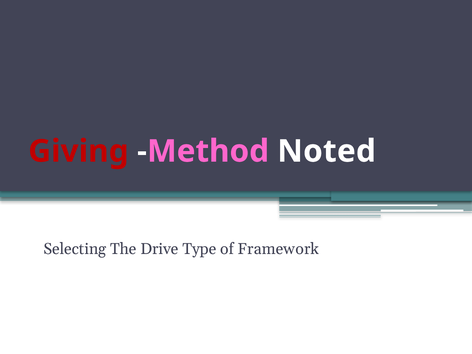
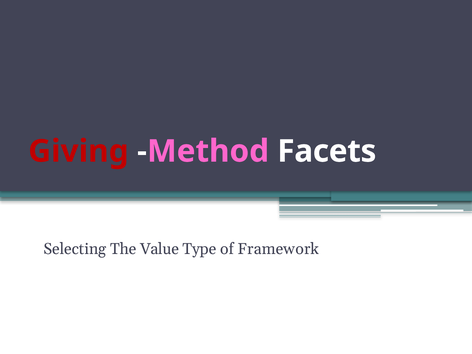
Noted: Noted -> Facets (327, 151)
Drive: Drive -> Value (160, 249)
